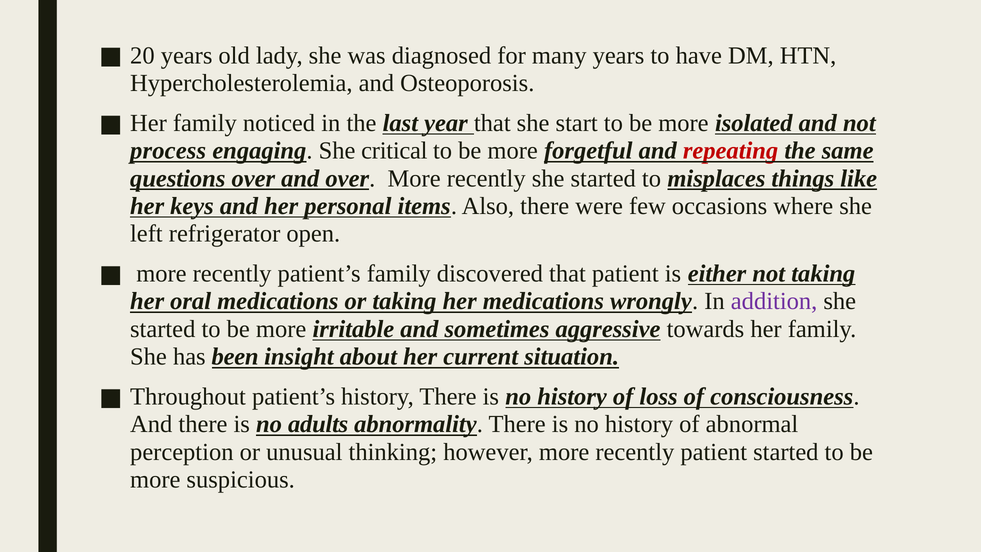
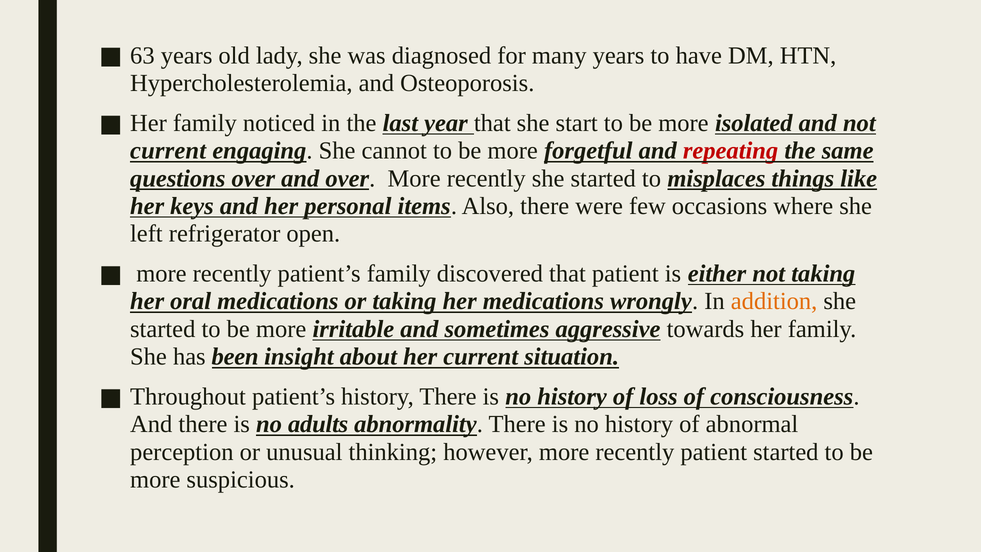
20: 20 -> 63 (142, 55)
process: process -> current (168, 151)
critical: critical -> cannot (394, 151)
addition colour: purple -> orange (774, 301)
